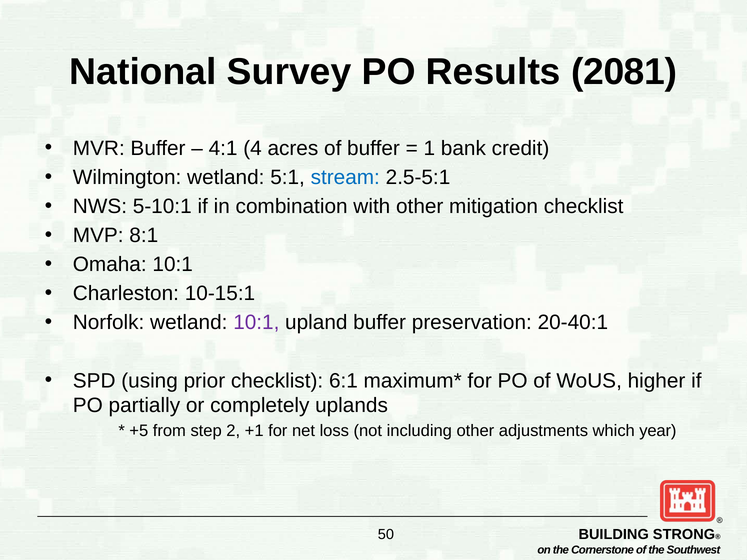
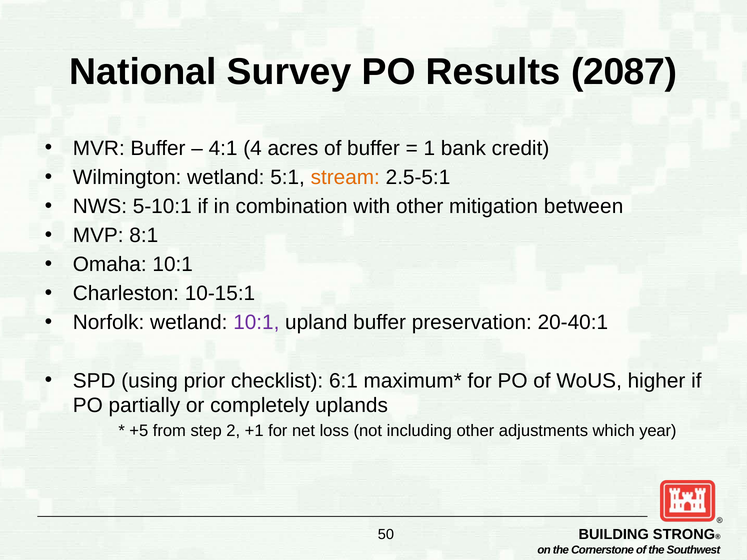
2081: 2081 -> 2087 (624, 72)
stream colour: blue -> orange (345, 177)
mitigation checklist: checklist -> between (584, 206)
